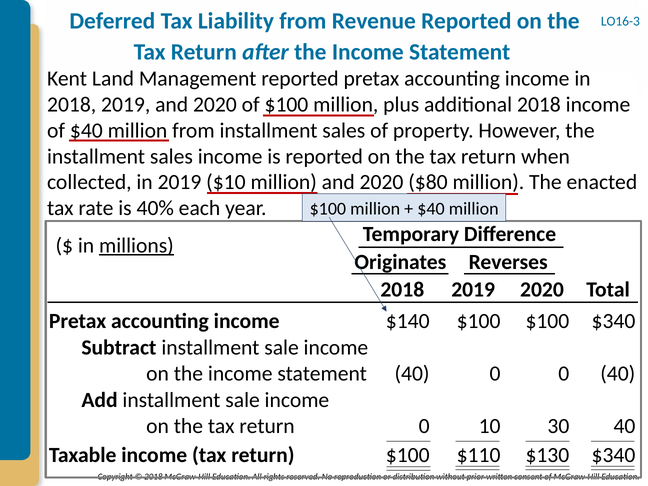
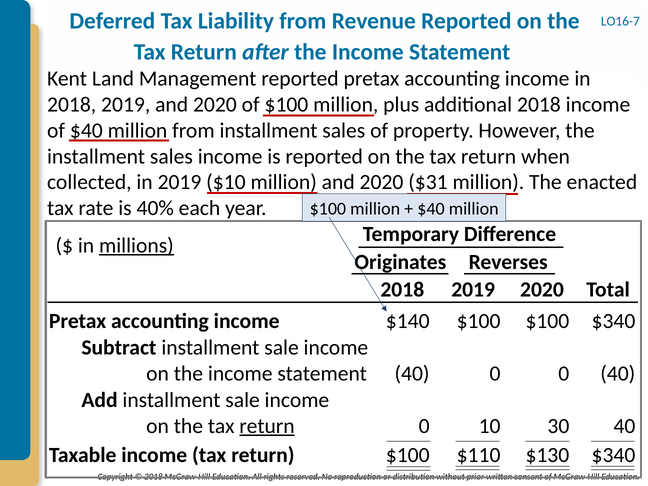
LO16-3: LO16-3 -> LO16-7 (620, 21)
$80: $80 -> $31 (428, 182)
return underline: none -> present (267, 426)
